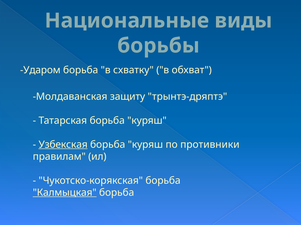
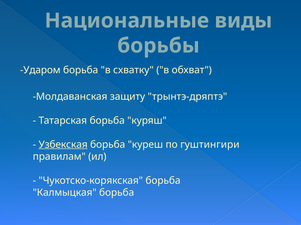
куряш: куряш -> куреш (145, 145)
противники: противники -> гуштингири (210, 145)
Калмыцкая underline: present -> none (65, 193)
